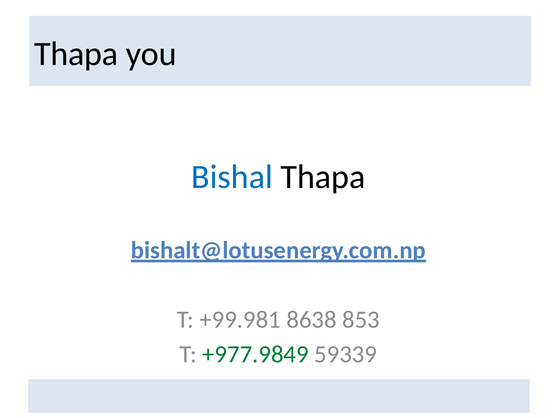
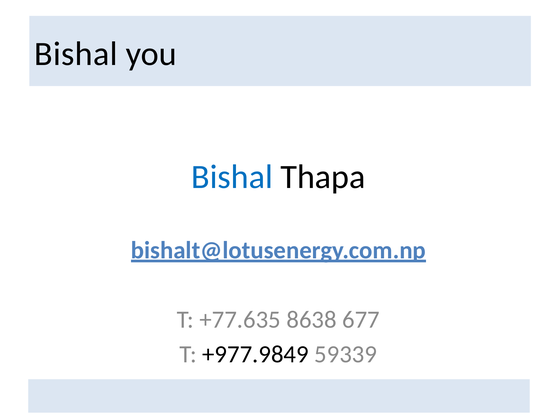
Thapa: Thapa -> Bishal (76, 54)
+99.981: +99.981 -> +77.635 (240, 320)
853: 853 -> 677 (361, 320)
+977.9849 colour: green -> black (255, 354)
